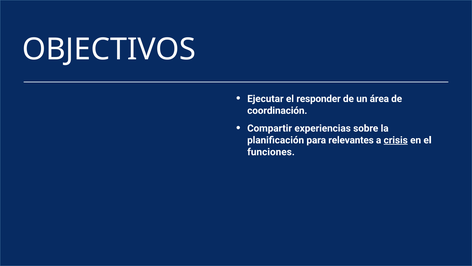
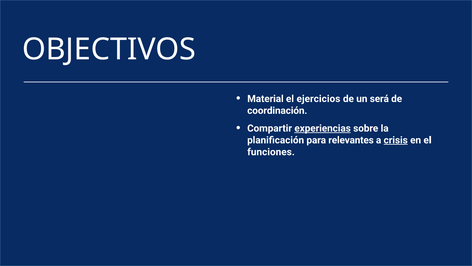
Ejecutar: Ejecutar -> Material (265, 99)
responder: responder -> ejercicios (318, 99)
área: área -> será (379, 99)
experiencias underline: none -> present (323, 128)
